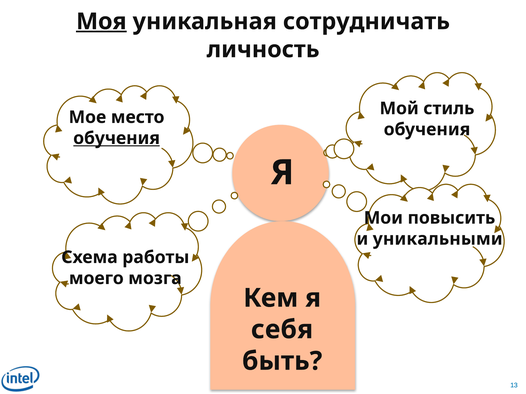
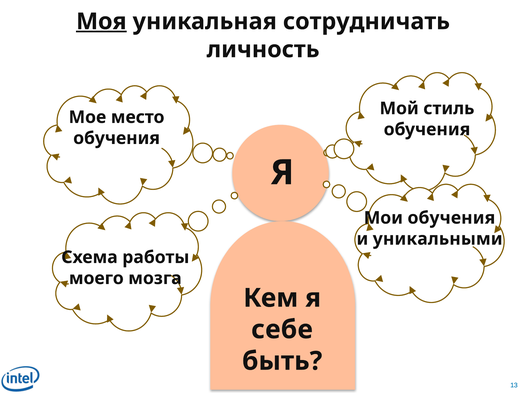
обучения underline: present -> none (117, 138)
Мои повысить: повысить -> обучения (451, 218)
себя: себя -> себе (282, 330)
